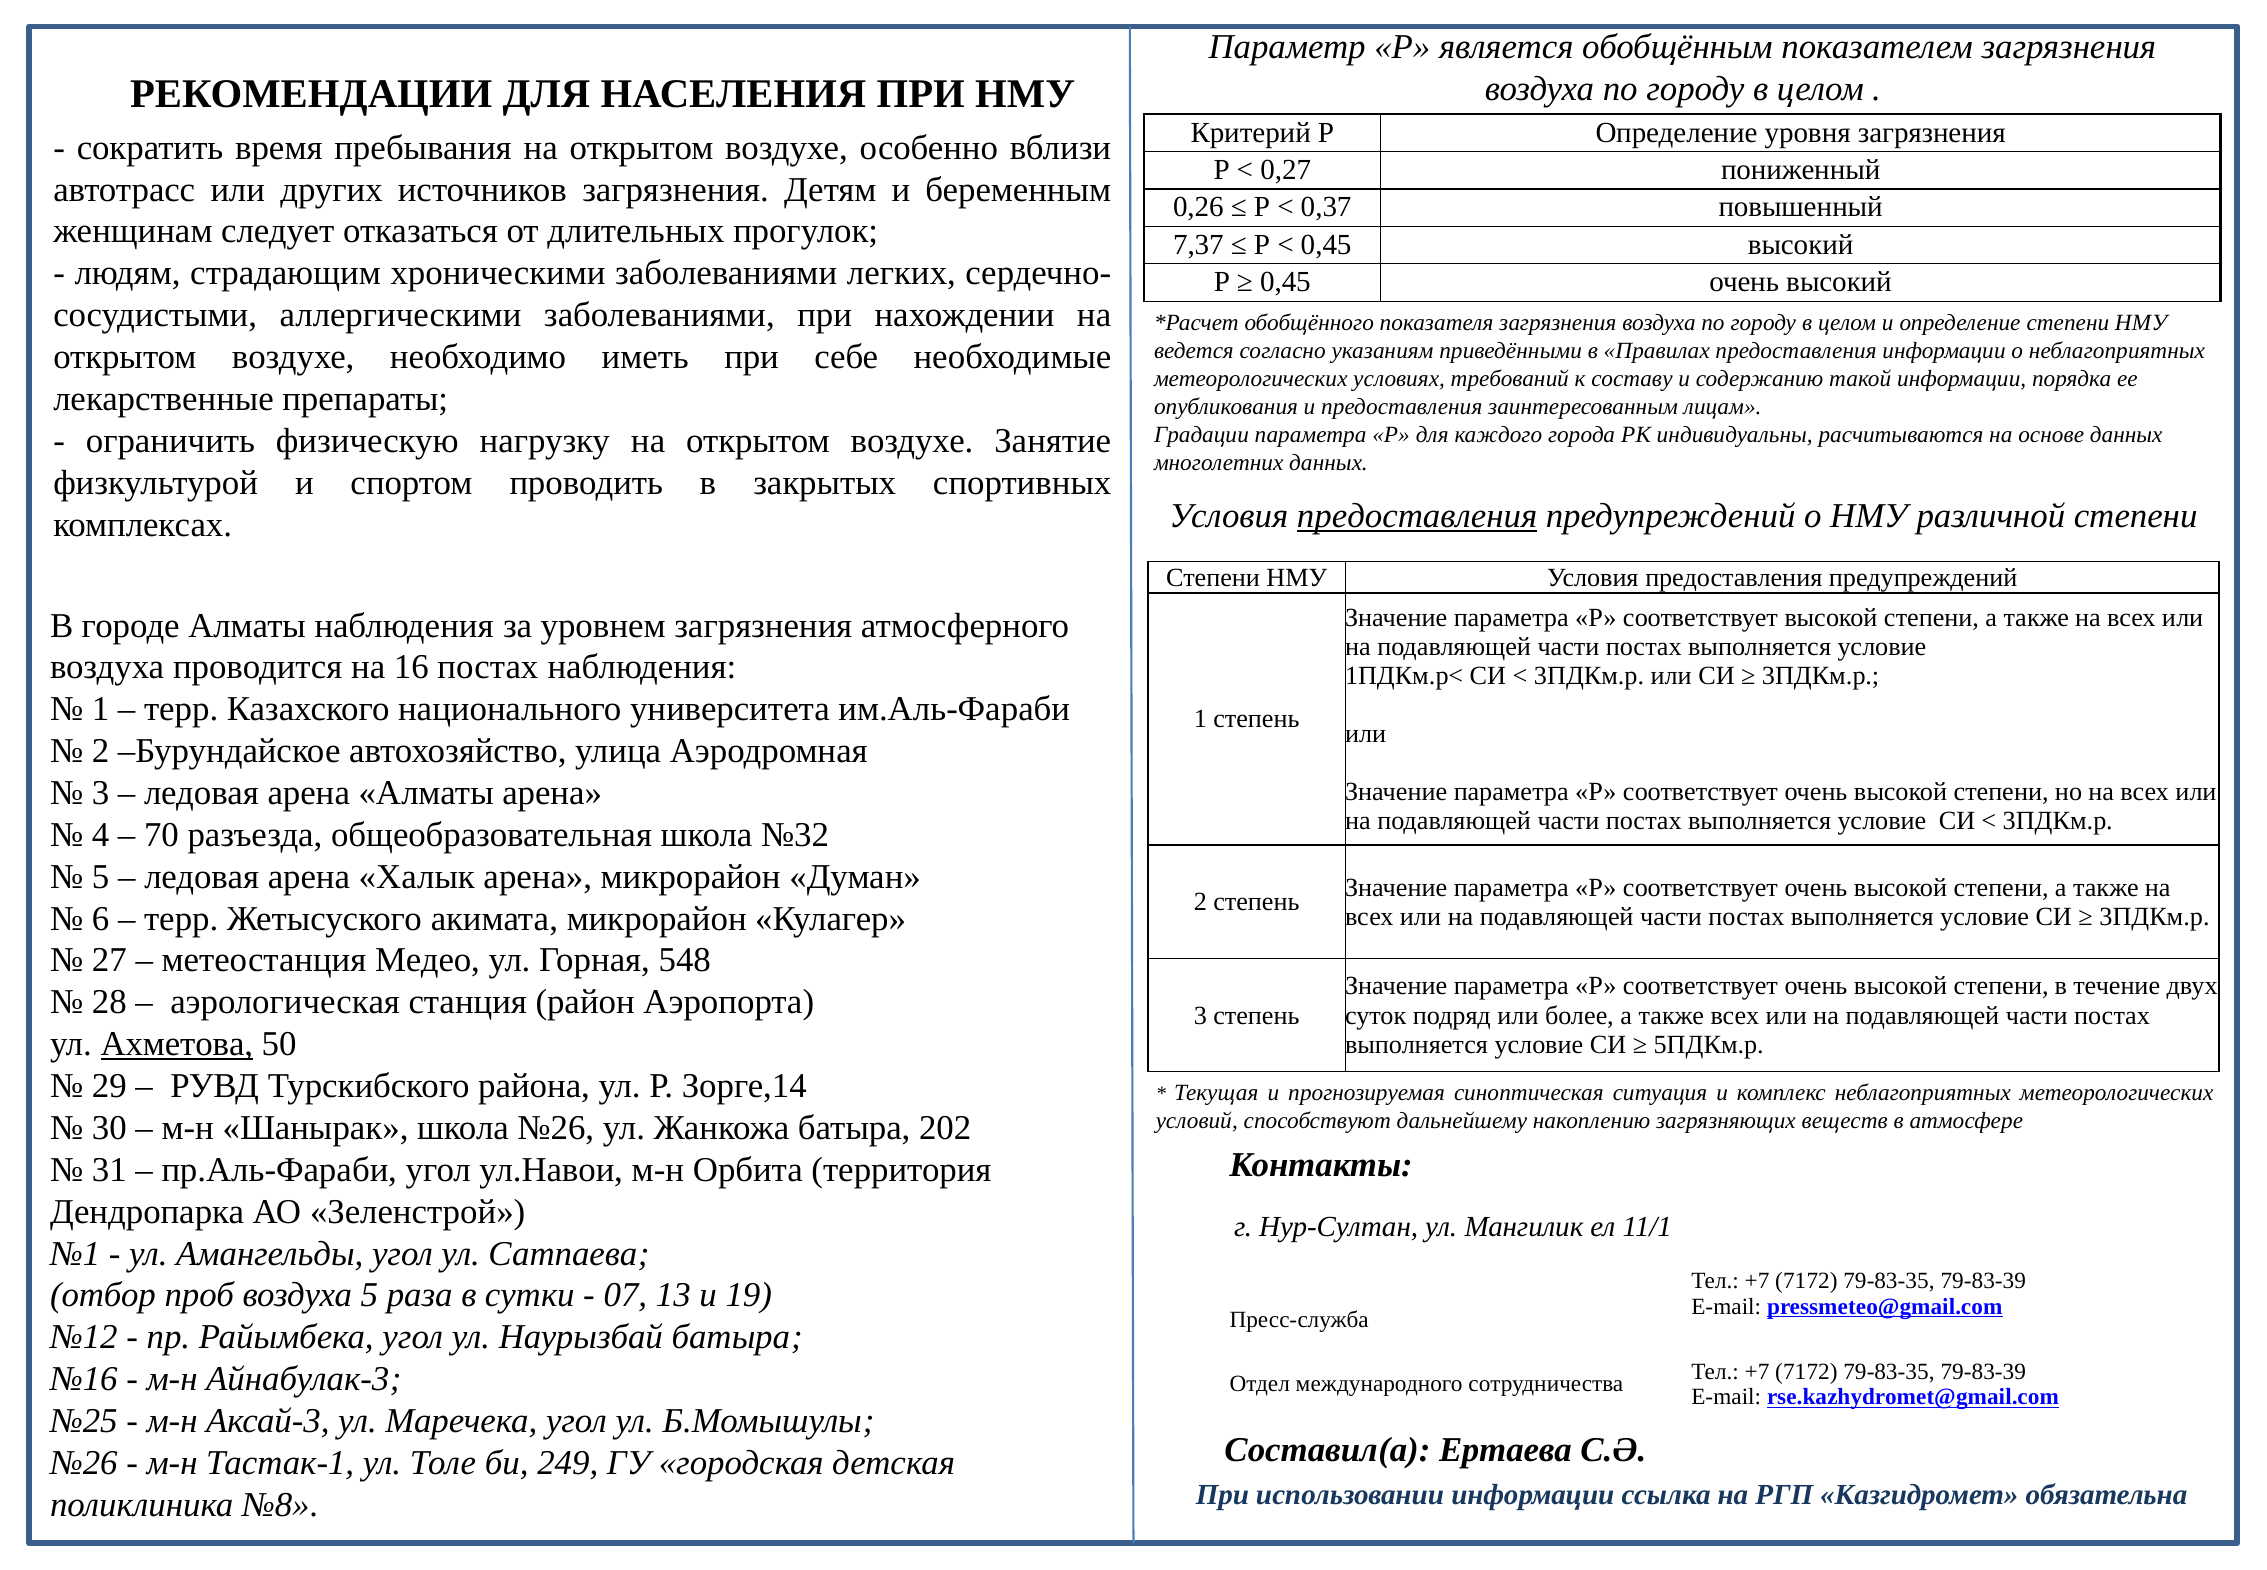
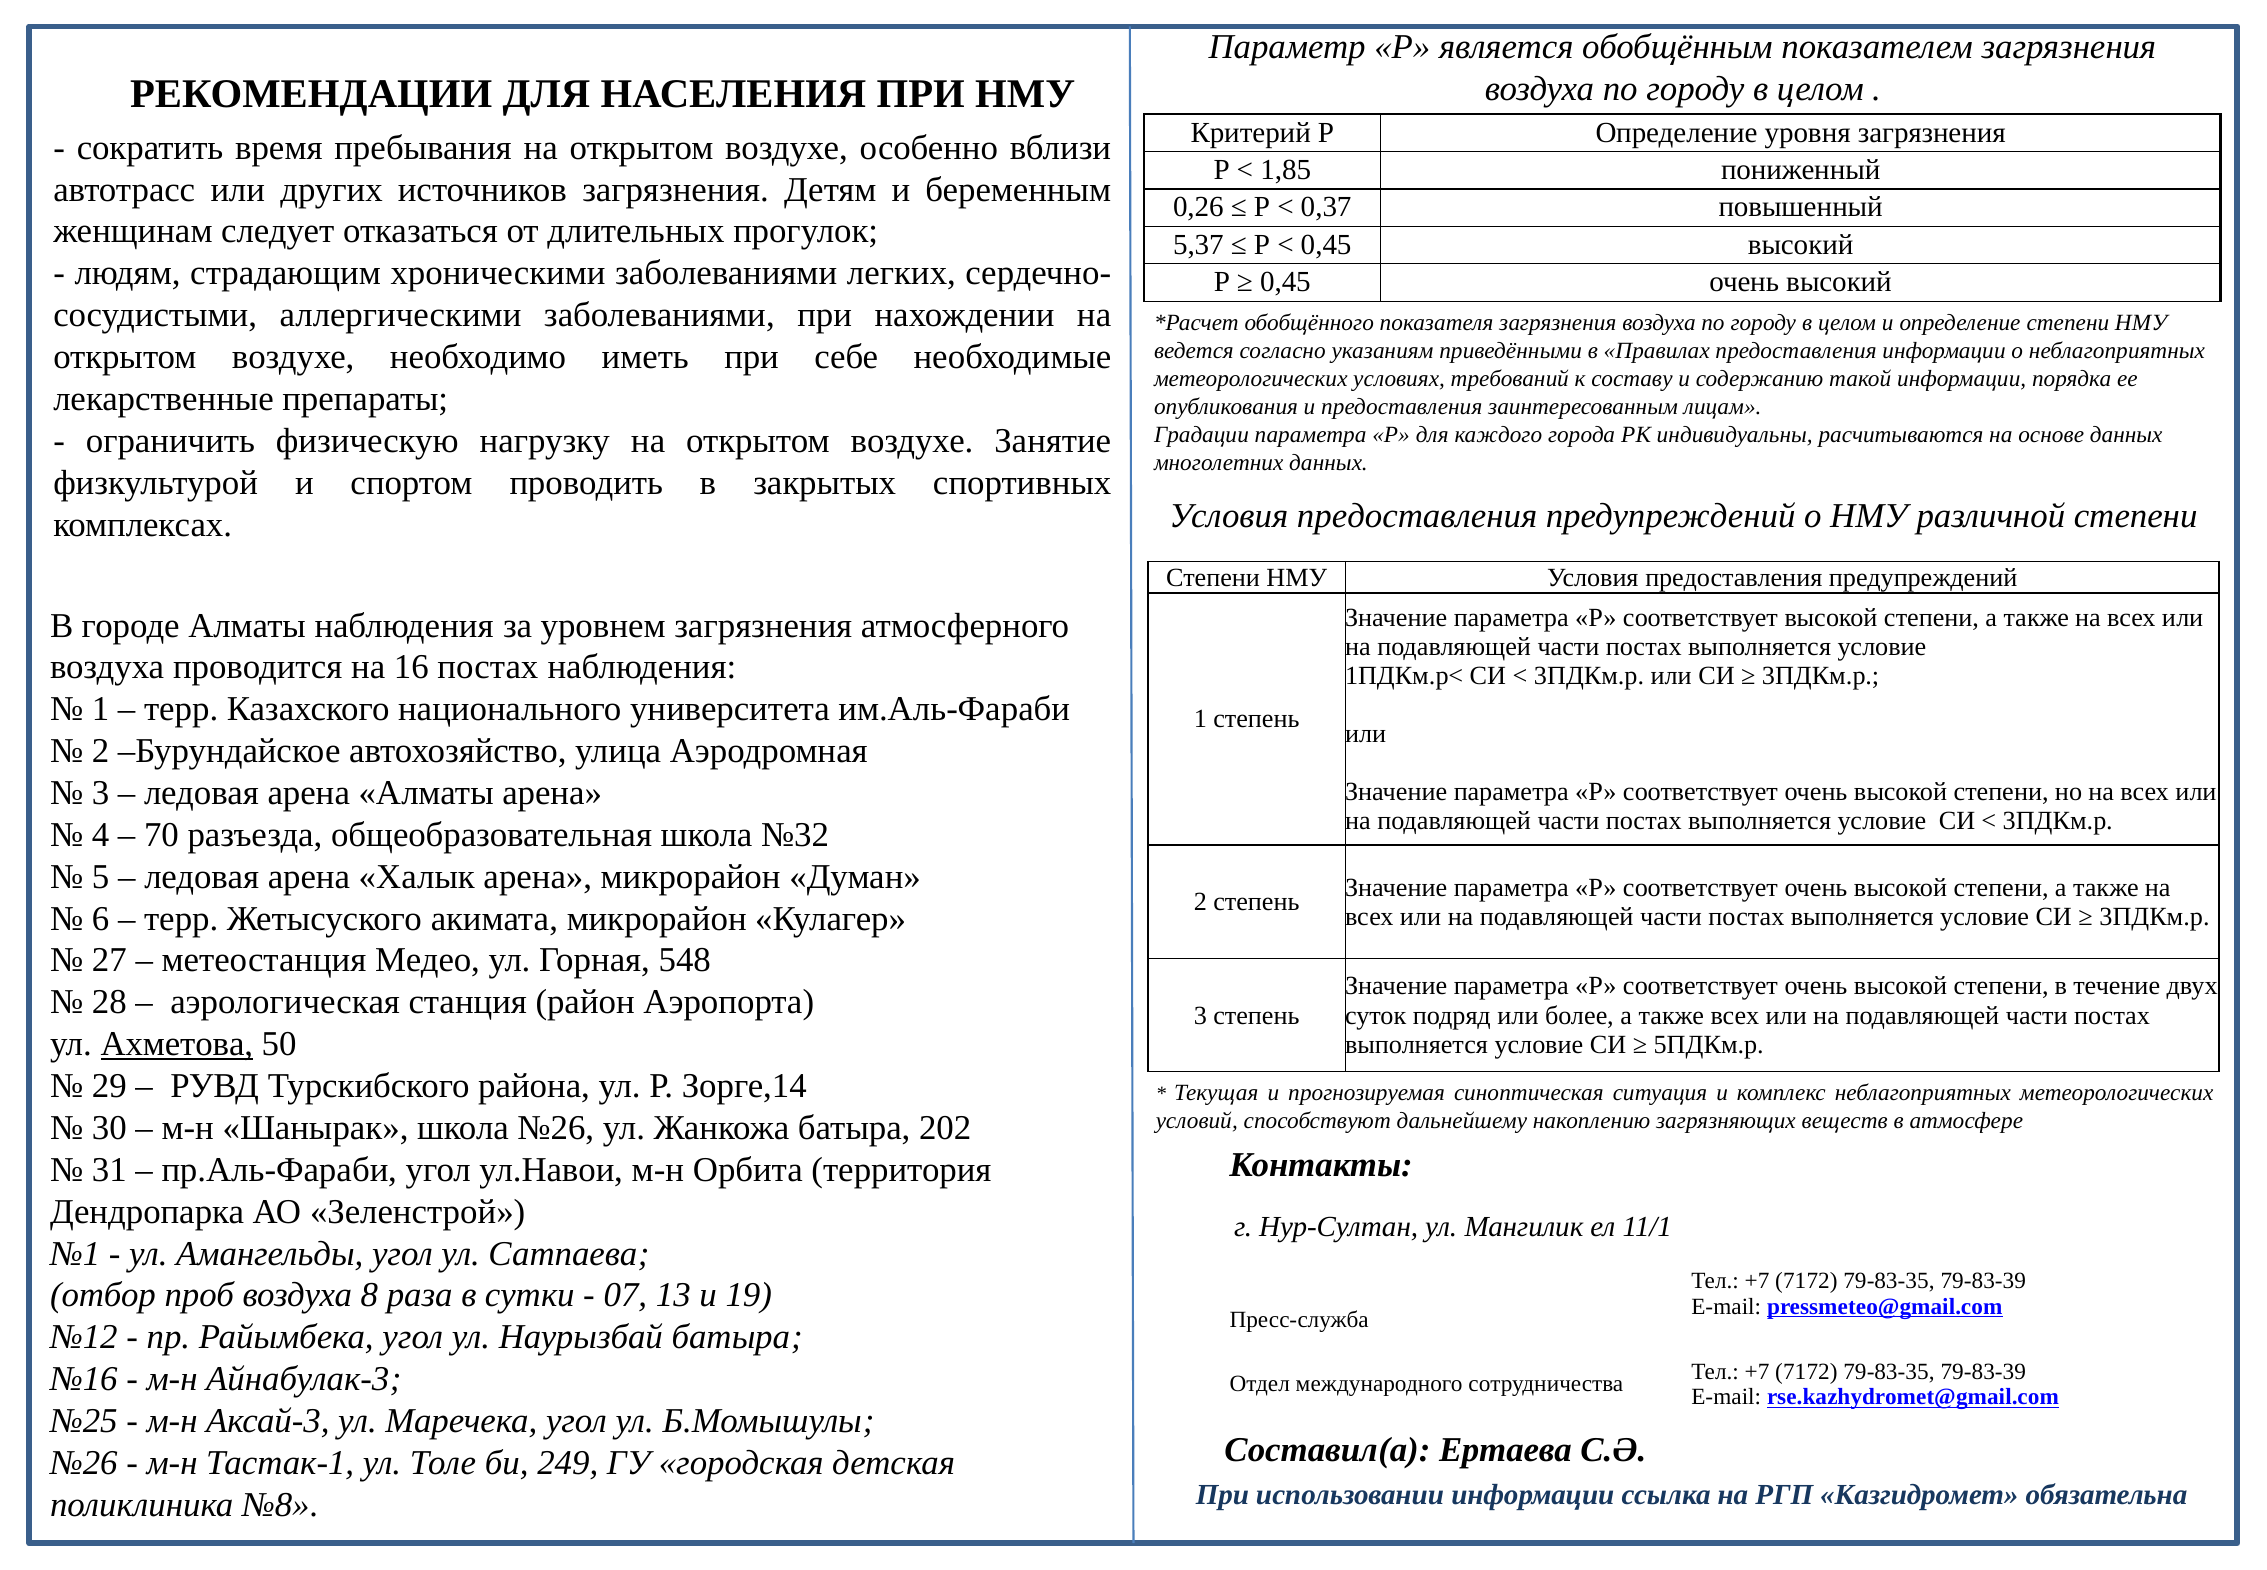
0,27: 0,27 -> 1,85 (1286, 170)
7,37: 7,37 -> 5,37 (1198, 245)
предоставления underline: present -> none (1417, 516)
воздуха 5: 5 -> 8 (369, 1295)
